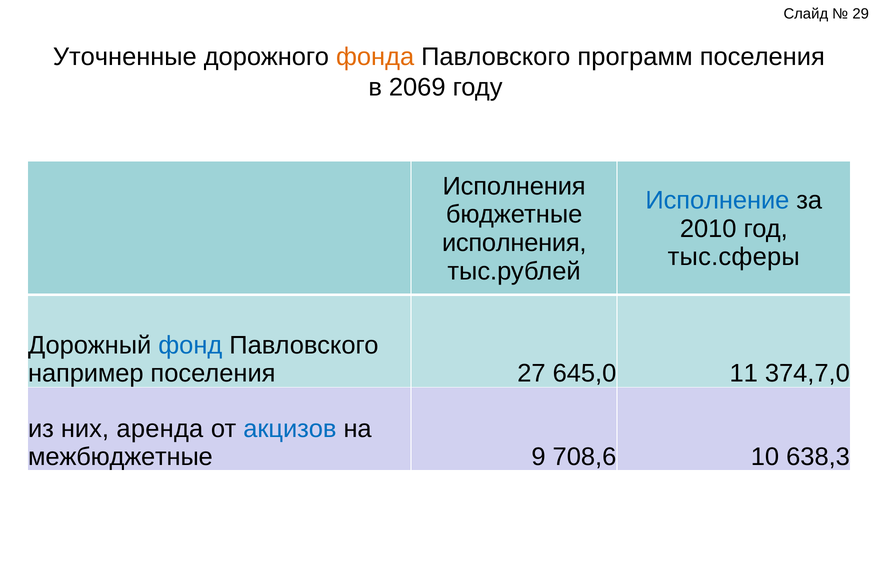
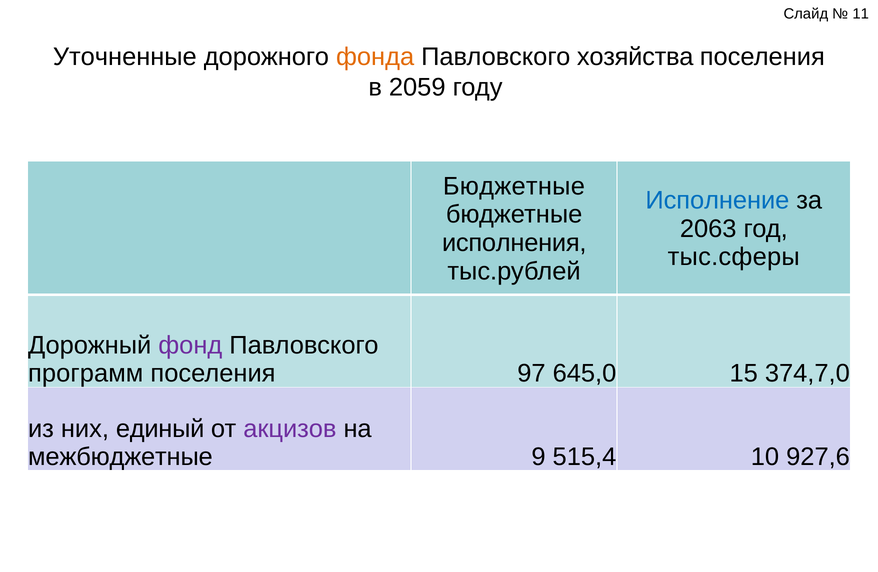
29: 29 -> 11 (861, 14)
программ: программ -> хозяйства (635, 57)
2069: 2069 -> 2059 (417, 88)
Исполнения: Исполнения -> Бюджетные (514, 186)
2010: 2010 -> 2063 (708, 229)
фонд colour: blue -> purple (190, 346)
например: например -> программ (86, 374)
27: 27 -> 97 (531, 374)
11: 11 -> 15 (744, 374)
аренда: аренда -> единый (160, 429)
акцизов colour: blue -> purple (290, 429)
708,6: 708,6 -> 515,4 (584, 458)
638,3: 638,3 -> 927,6 (818, 458)
